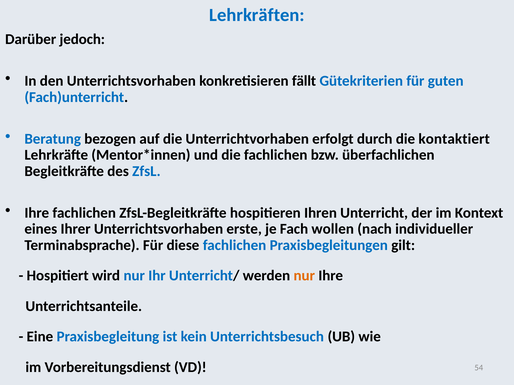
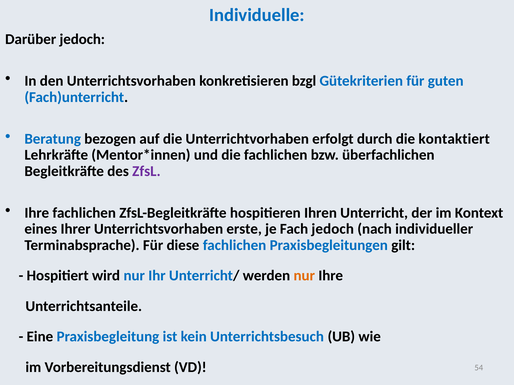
Lehrkräften: Lehrkräften -> Individuelle (257, 15)
fällt: fällt -> bzgl (304, 81)
ZfsL colour: blue -> purple (146, 171)
Fach wollen: wollen -> jedoch (333, 229)
